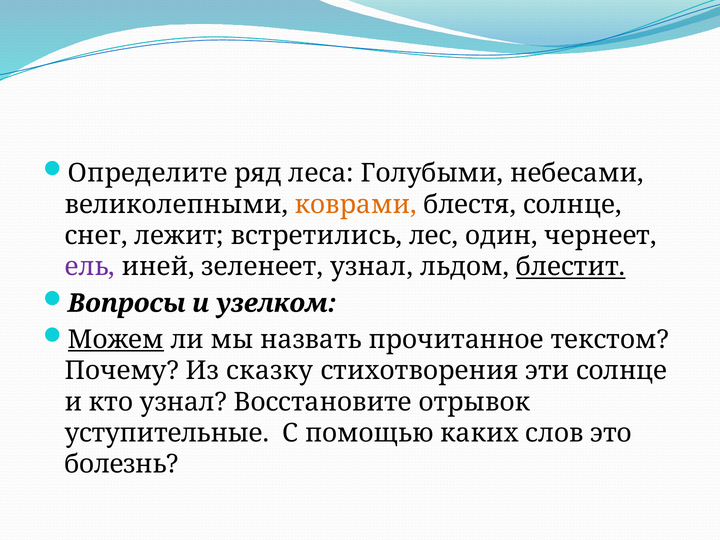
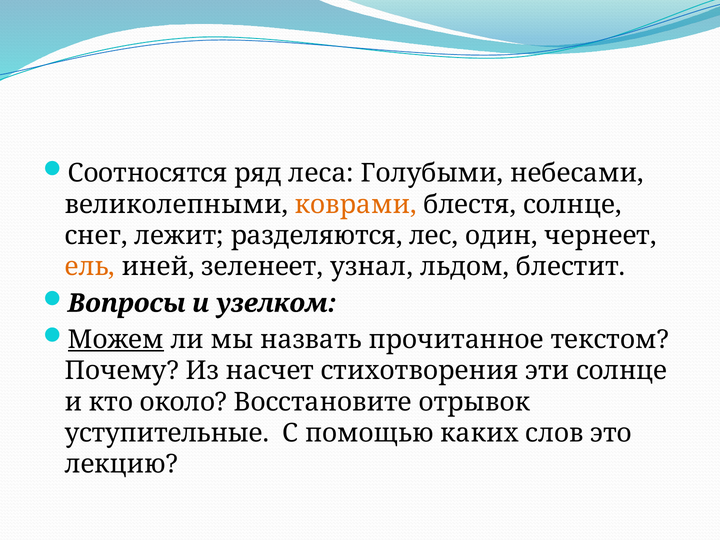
Определите: Определите -> Соотносятся (148, 173)
встретились: встретились -> разделяются (317, 236)
ель colour: purple -> orange (90, 267)
блестит underline: present -> none (571, 267)
сказку: сказку -> насчет (270, 371)
кто узнал: узнал -> около (184, 402)
болезнь: болезнь -> лекцию (121, 464)
